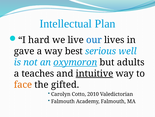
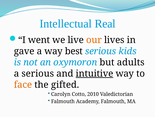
Plan: Plan -> Real (105, 24)
hard: hard -> went (39, 40)
our colour: blue -> orange (94, 40)
well: well -> kids (128, 51)
oxymoron underline: present -> none (75, 62)
a teaches: teaches -> serious (38, 73)
